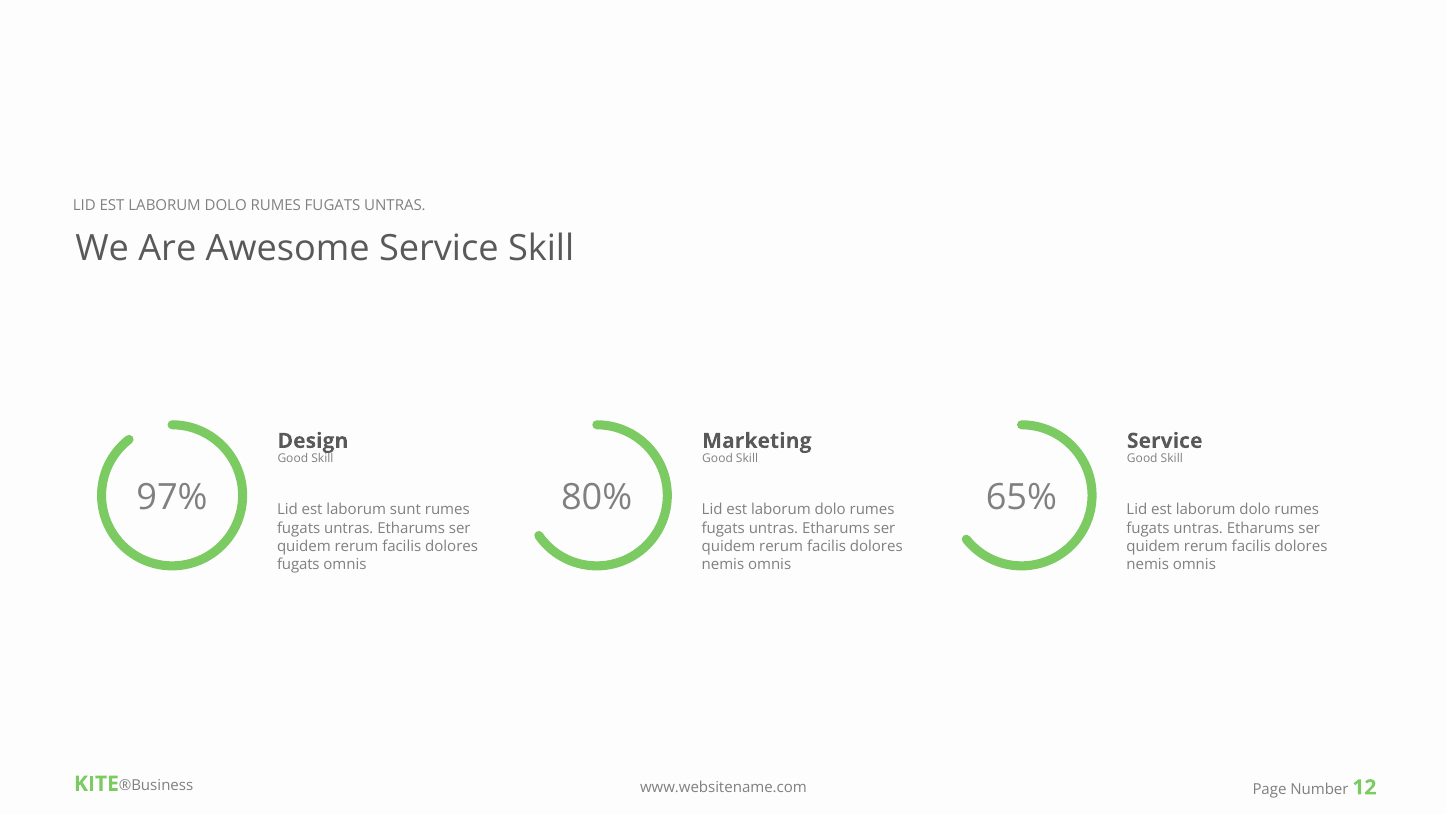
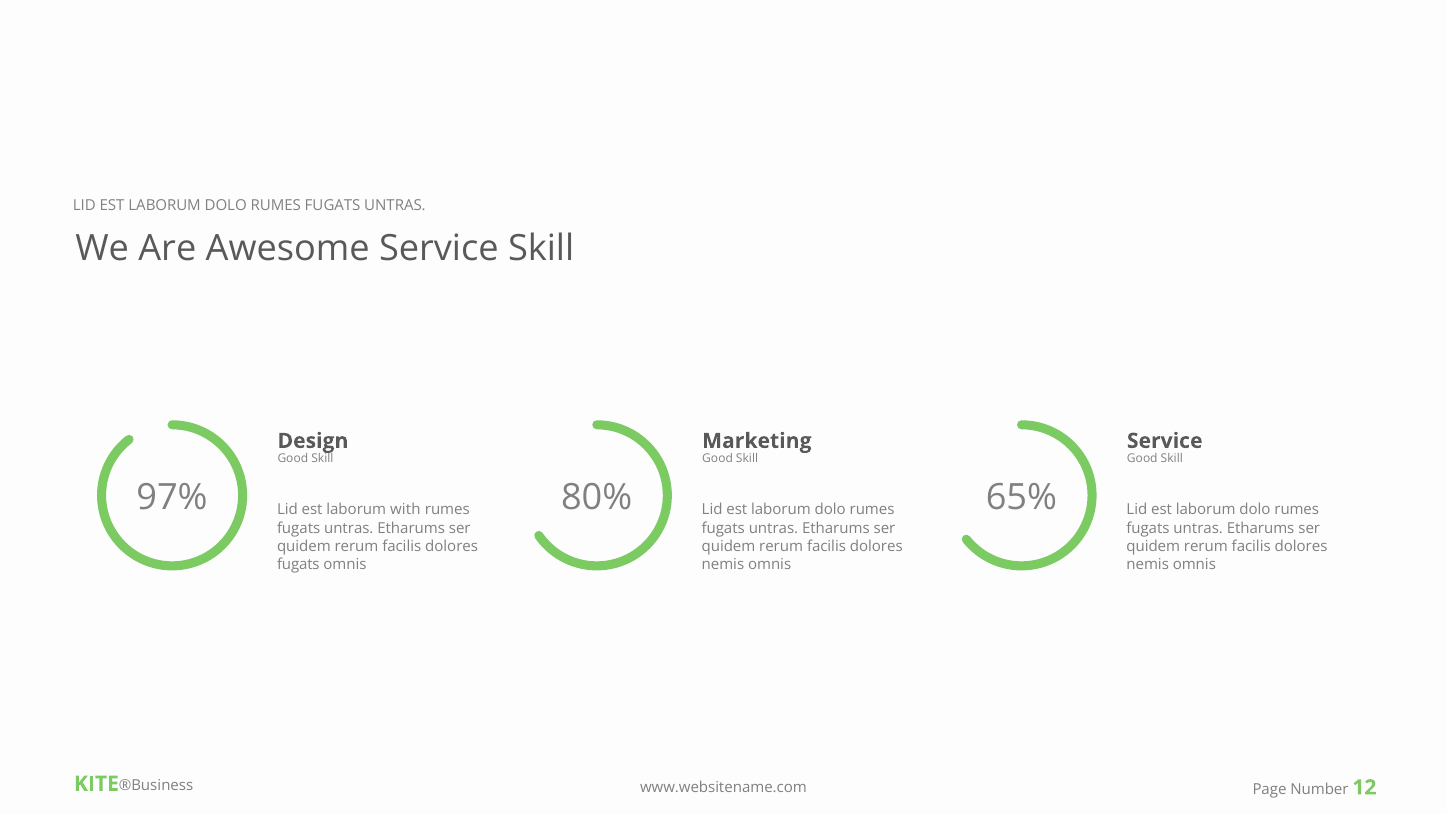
sunt: sunt -> with (405, 510)
